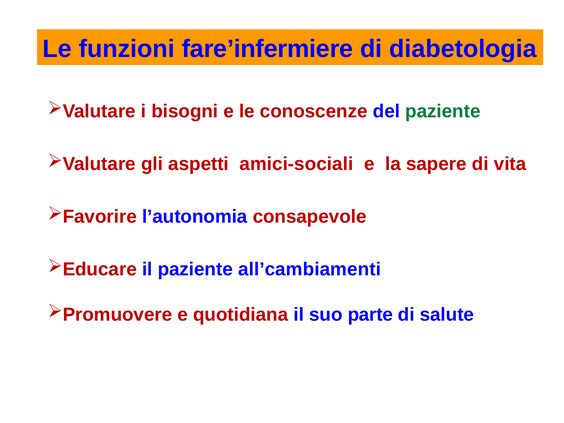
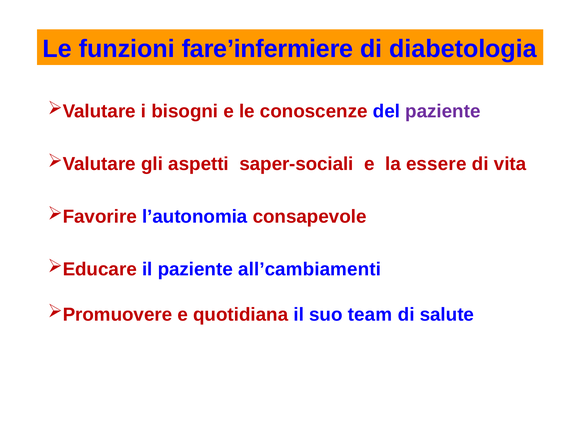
paziente colour: green -> purple (443, 111)
amici-sociali: amici-sociali -> saper-sociali (296, 164)
sapere: sapere -> essere (436, 164)
parte: parte -> team (370, 314)
